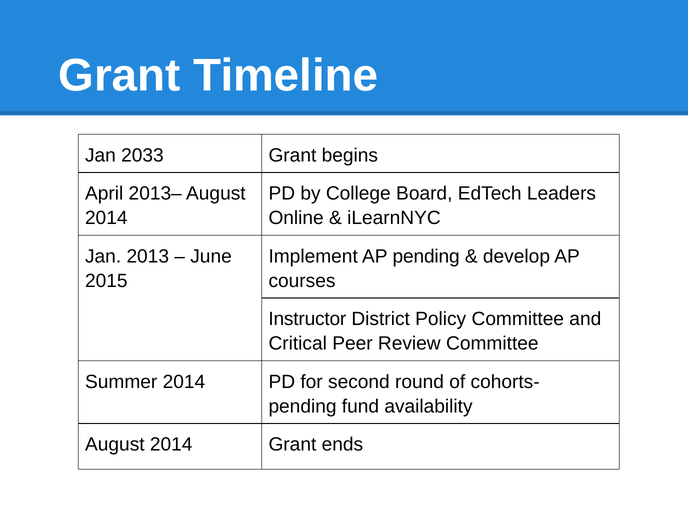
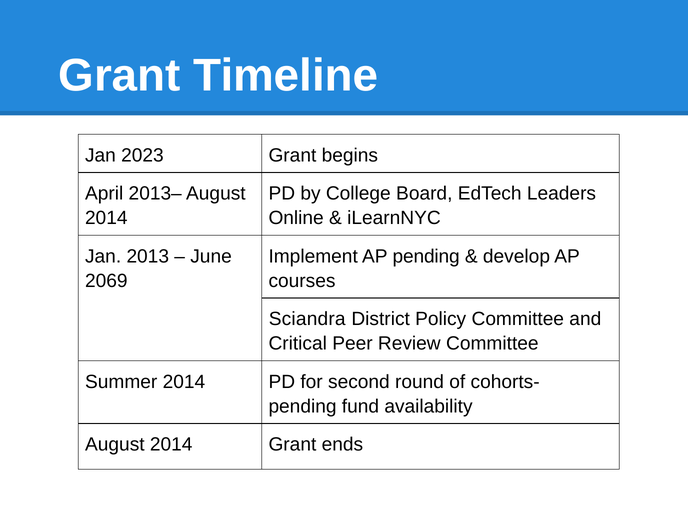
2033: 2033 -> 2023 (142, 155)
2015: 2015 -> 2069 (106, 281)
Instructor: Instructor -> Sciandra (307, 319)
